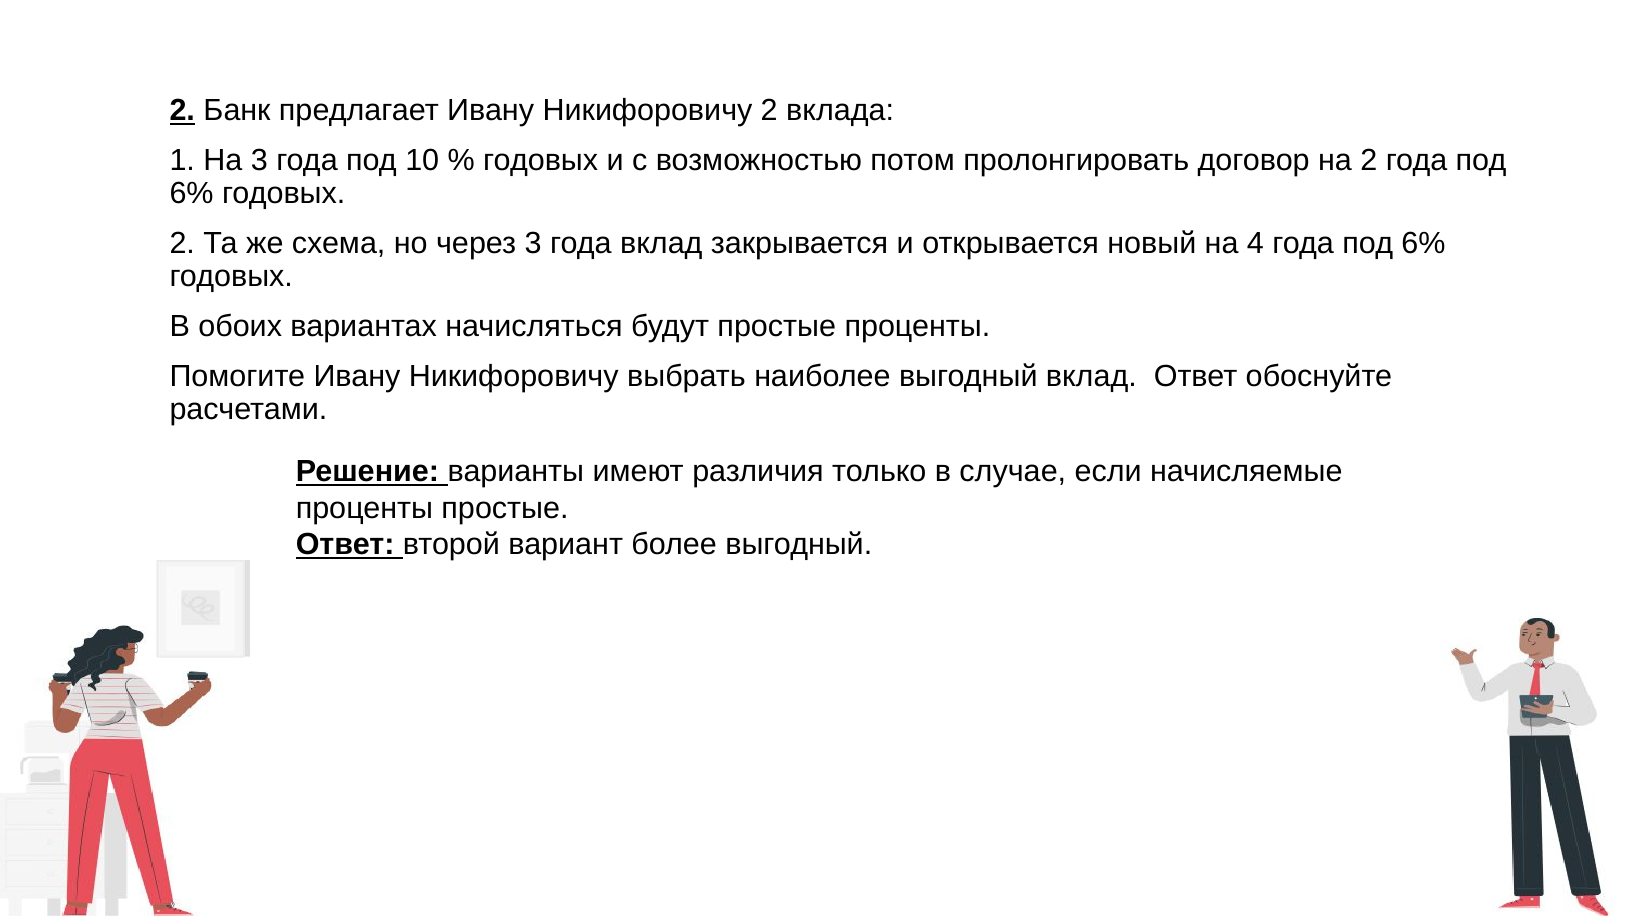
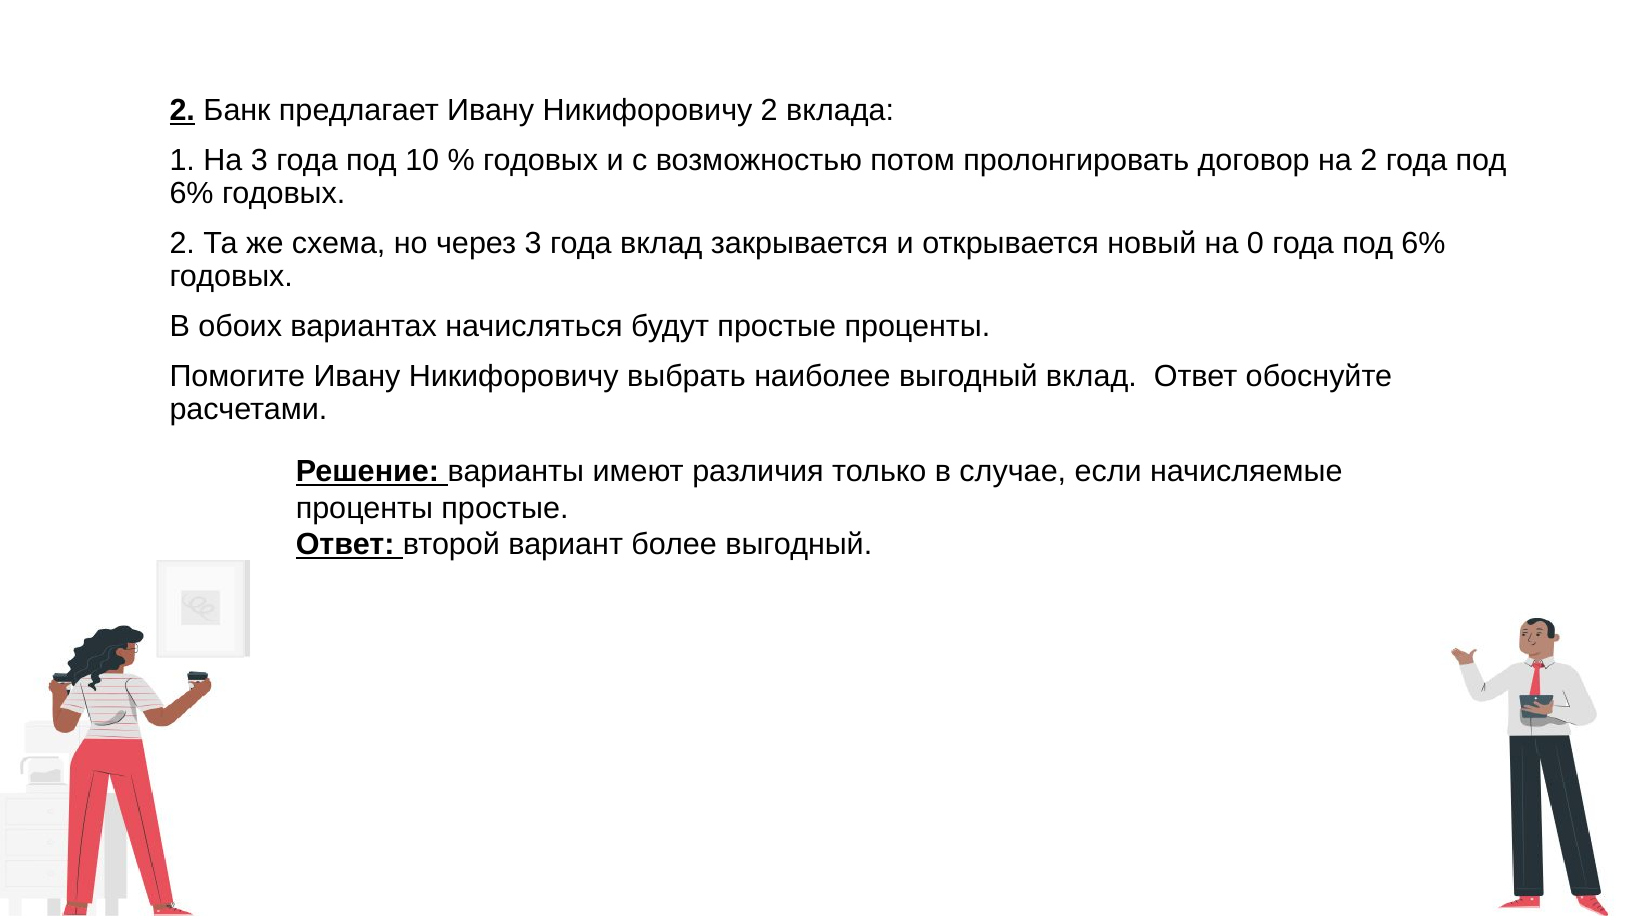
4: 4 -> 0 (1255, 243)
